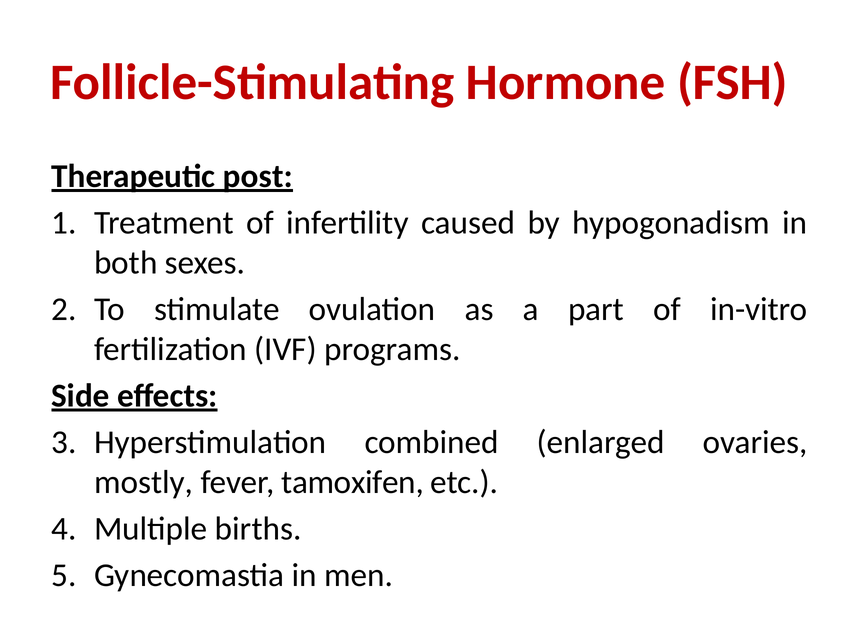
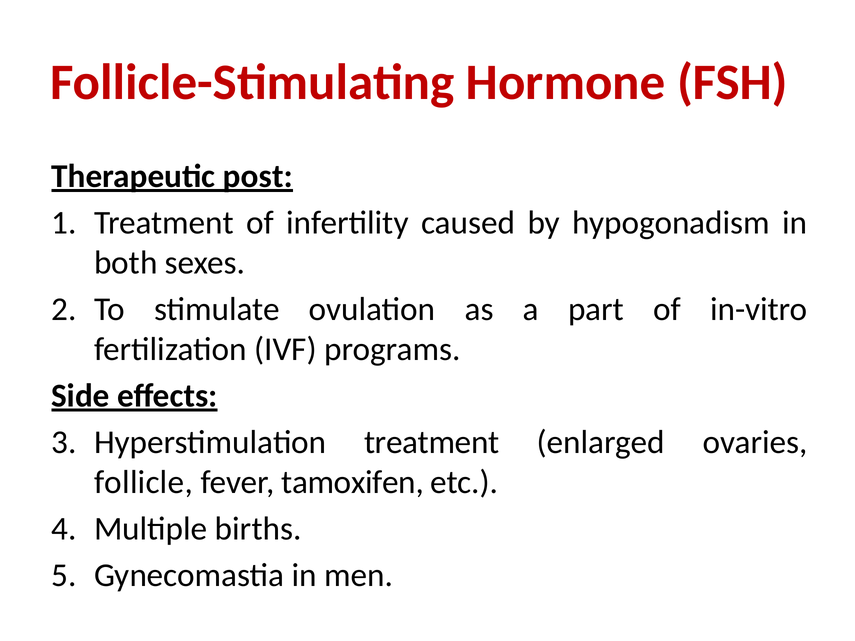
Hyperstimulation combined: combined -> treatment (432, 442)
mostly: mostly -> follicle (143, 482)
